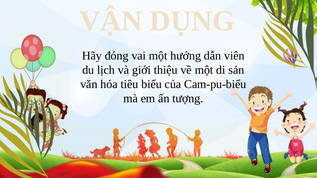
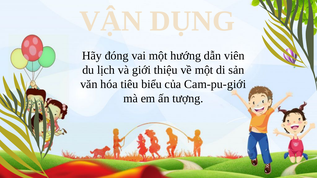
Cam-pu-biểu: Cam-pu-biểu -> Cam-pu-giới (215, 84)
